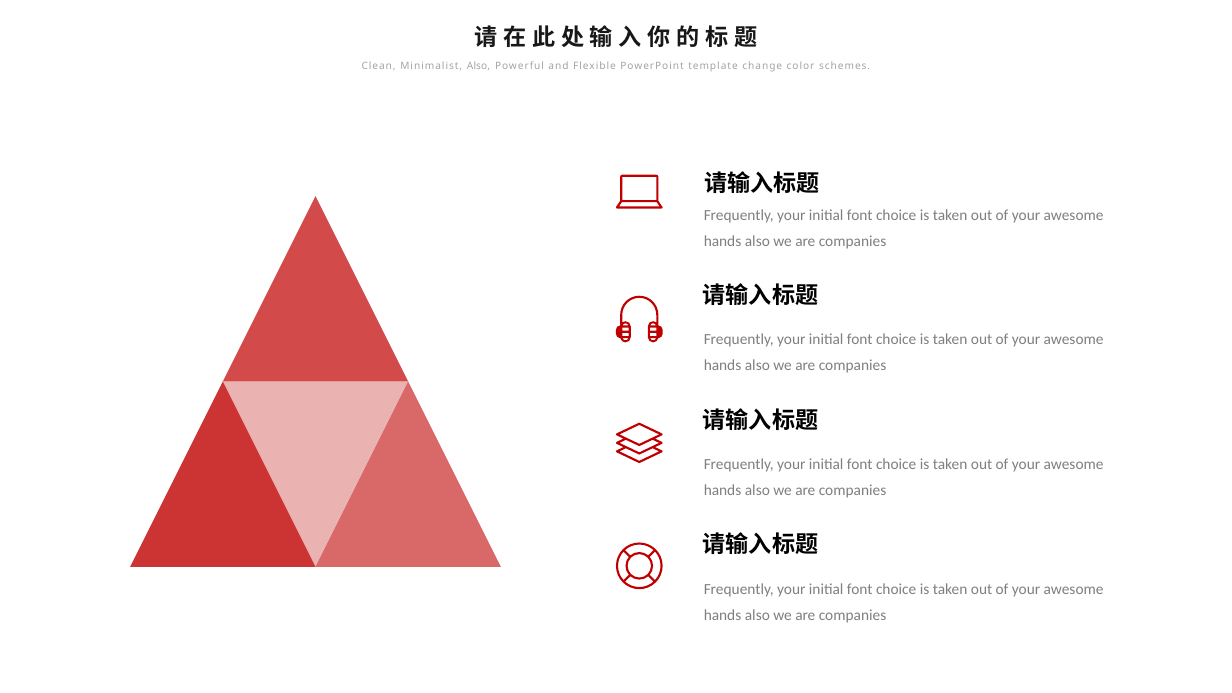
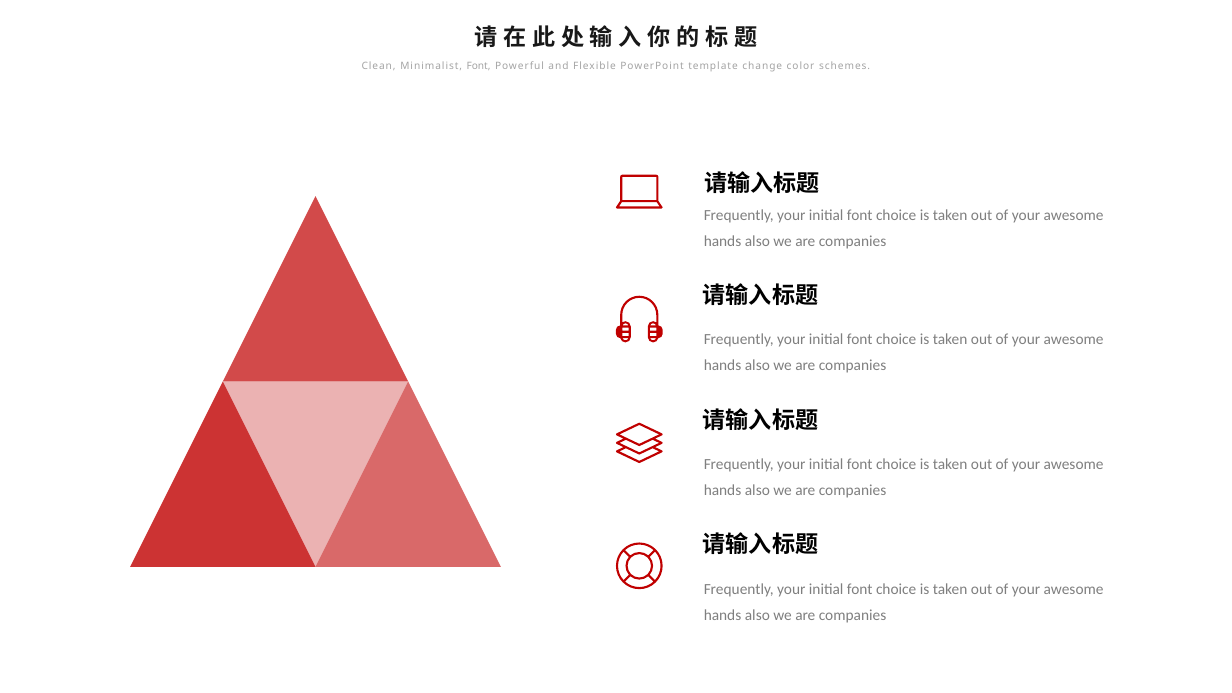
Minimalist Also: Also -> Font (479, 66)
